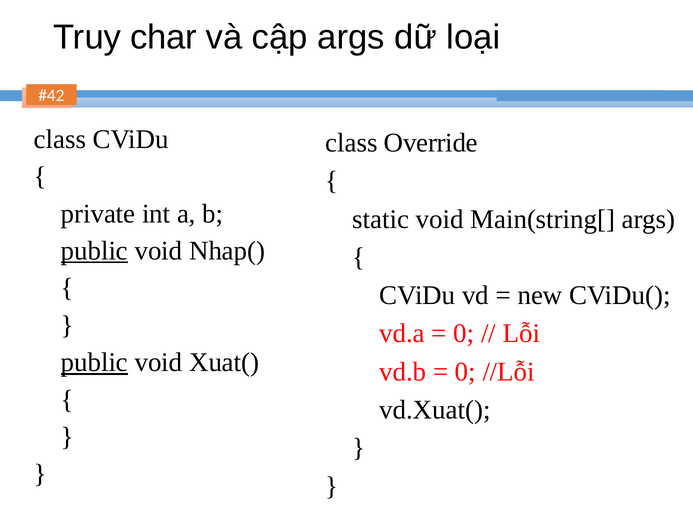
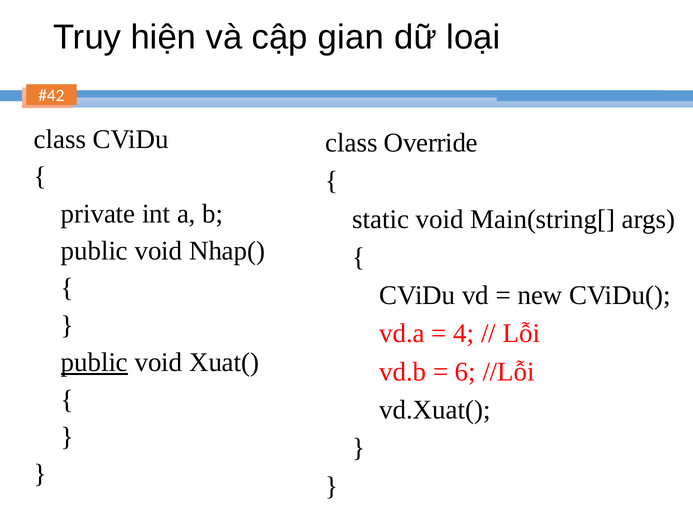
char: char -> hiện (163, 37)
cập args: args -> gian (351, 37)
public underline: present -> none (94, 251)
0: 0 -> 4 (464, 333)
0: 0 -> 6 (465, 372)
